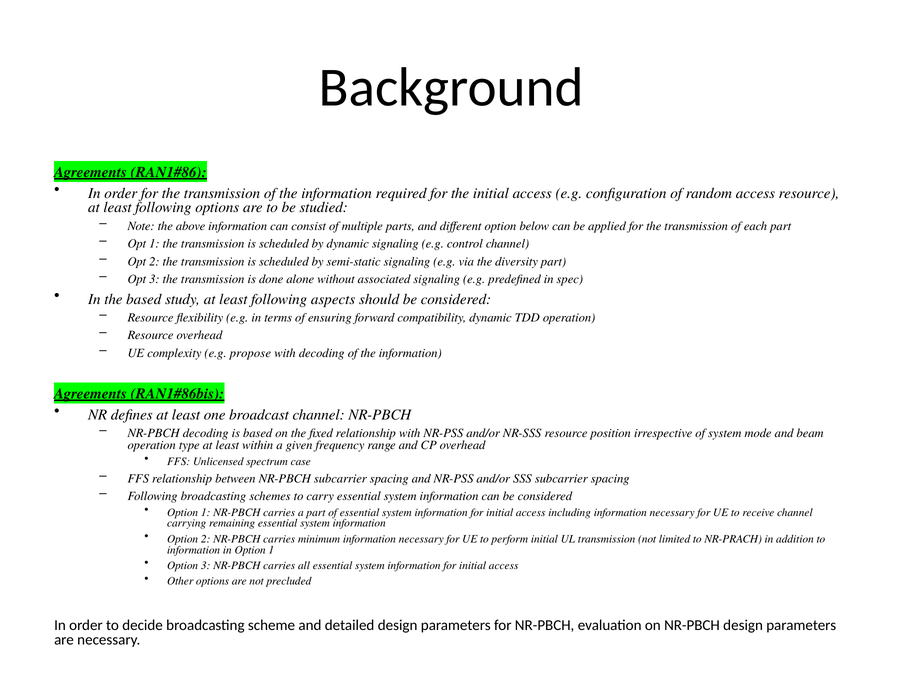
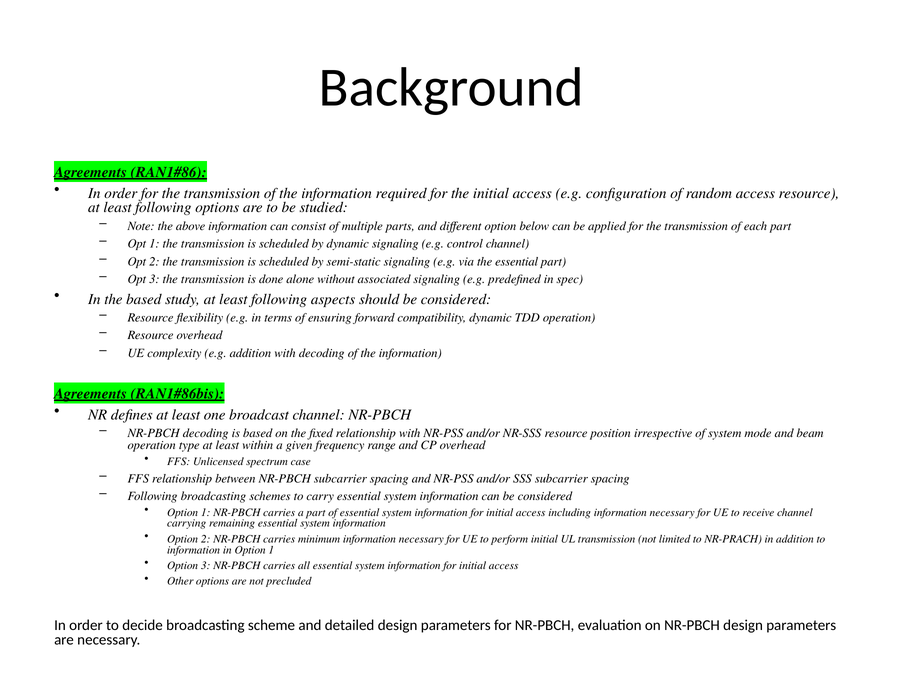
the diversity: diversity -> essential (517, 261)
e.g propose: propose -> addition (250, 353)
